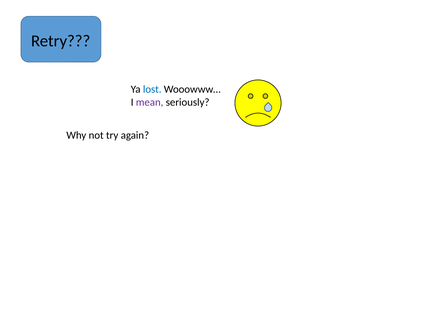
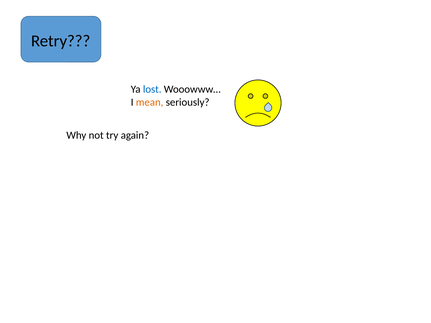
mean colour: purple -> orange (150, 102)
